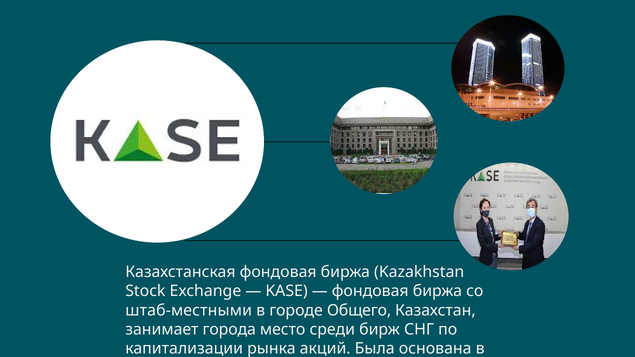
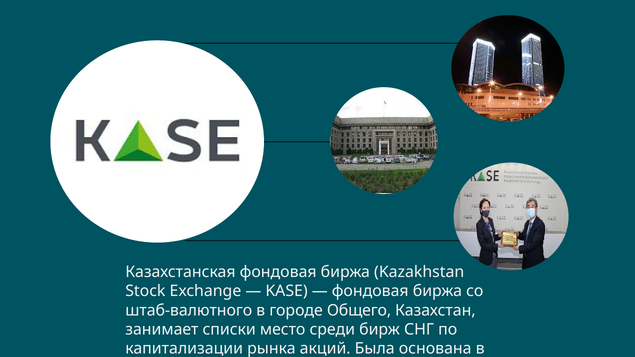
штаб-местными: штаб-местными -> штаб-валютного (189, 310)
города: города -> списки (229, 329)
